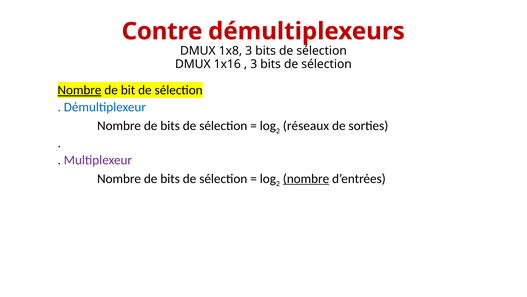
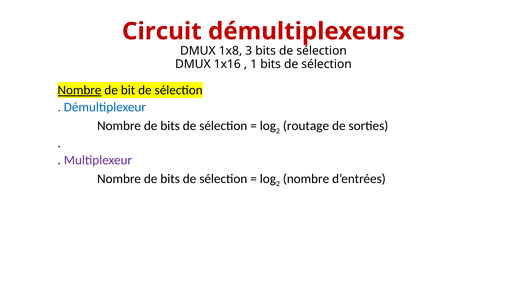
Contre: Contre -> Circuit (162, 31)
3: 3 -> 1 (254, 64)
réseaux: réseaux -> routage (306, 125)
nombre underline: present -> none (306, 178)
